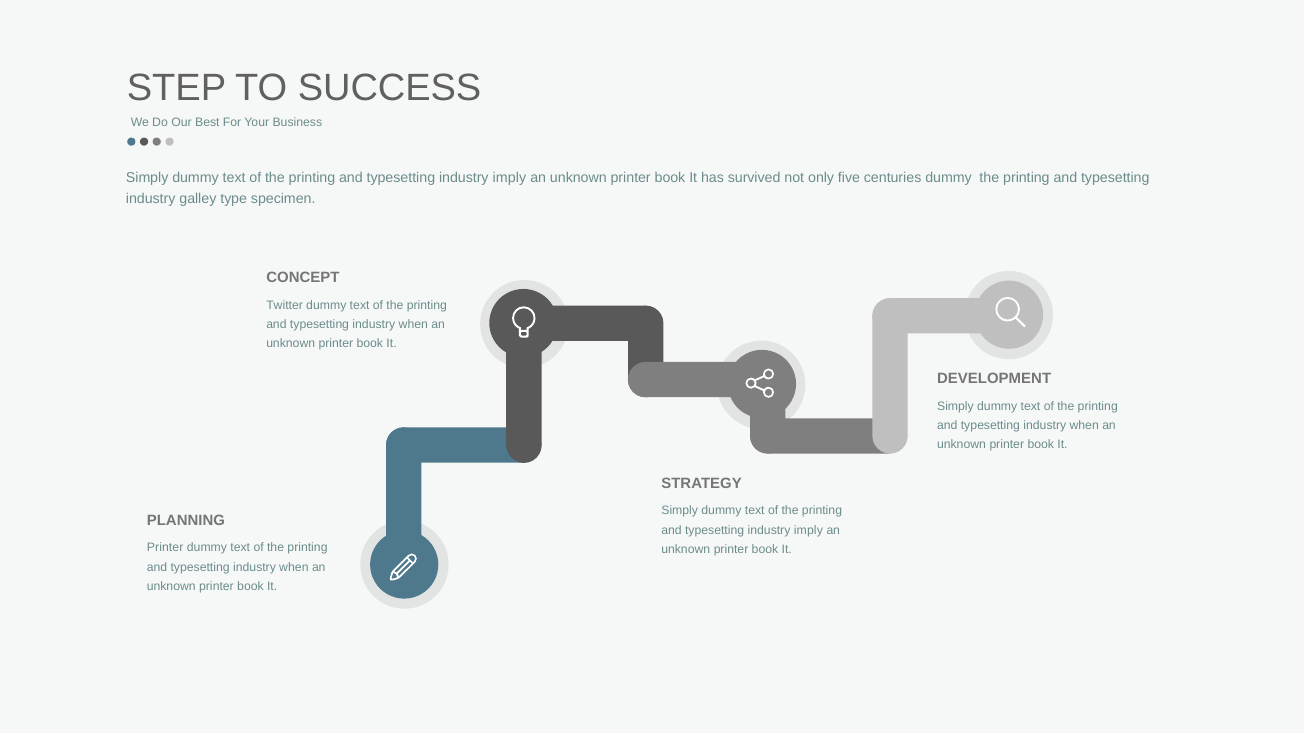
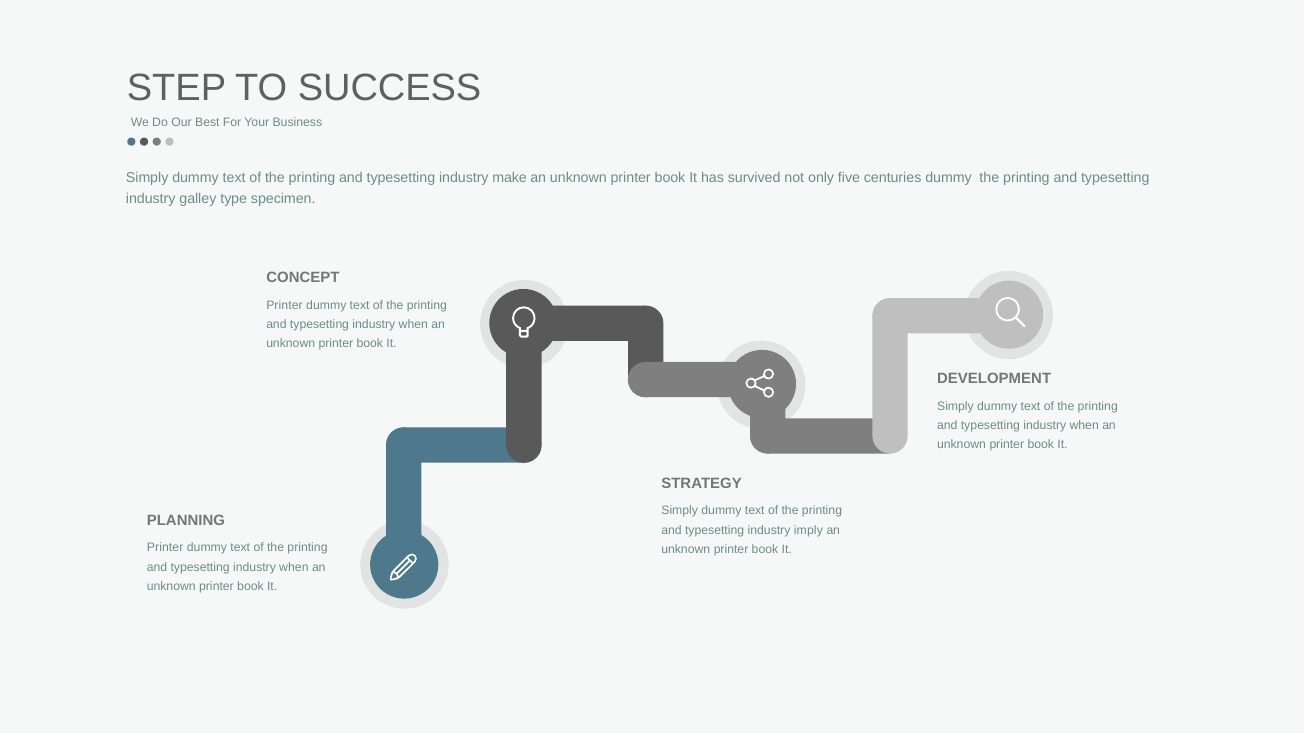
imply: imply -> make (510, 177)
Twitter: Twitter -> Printer (285, 305)
